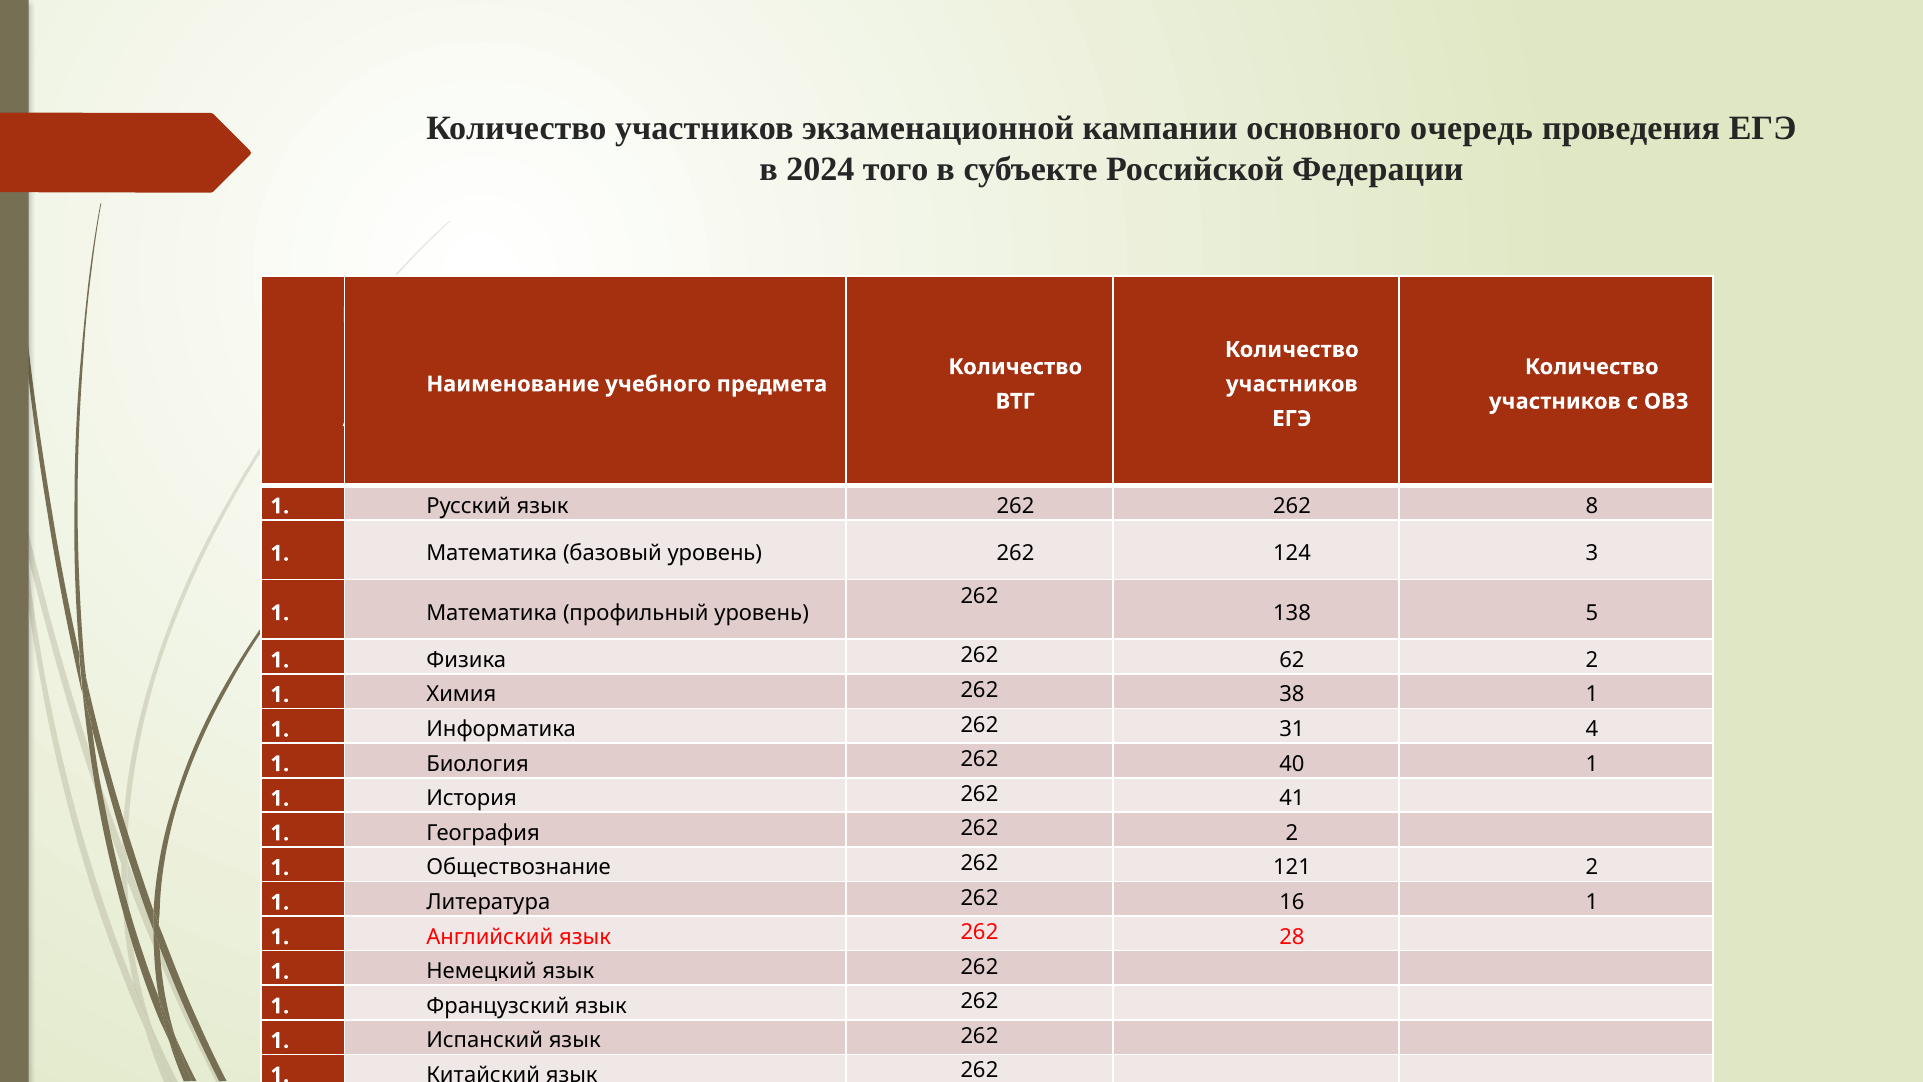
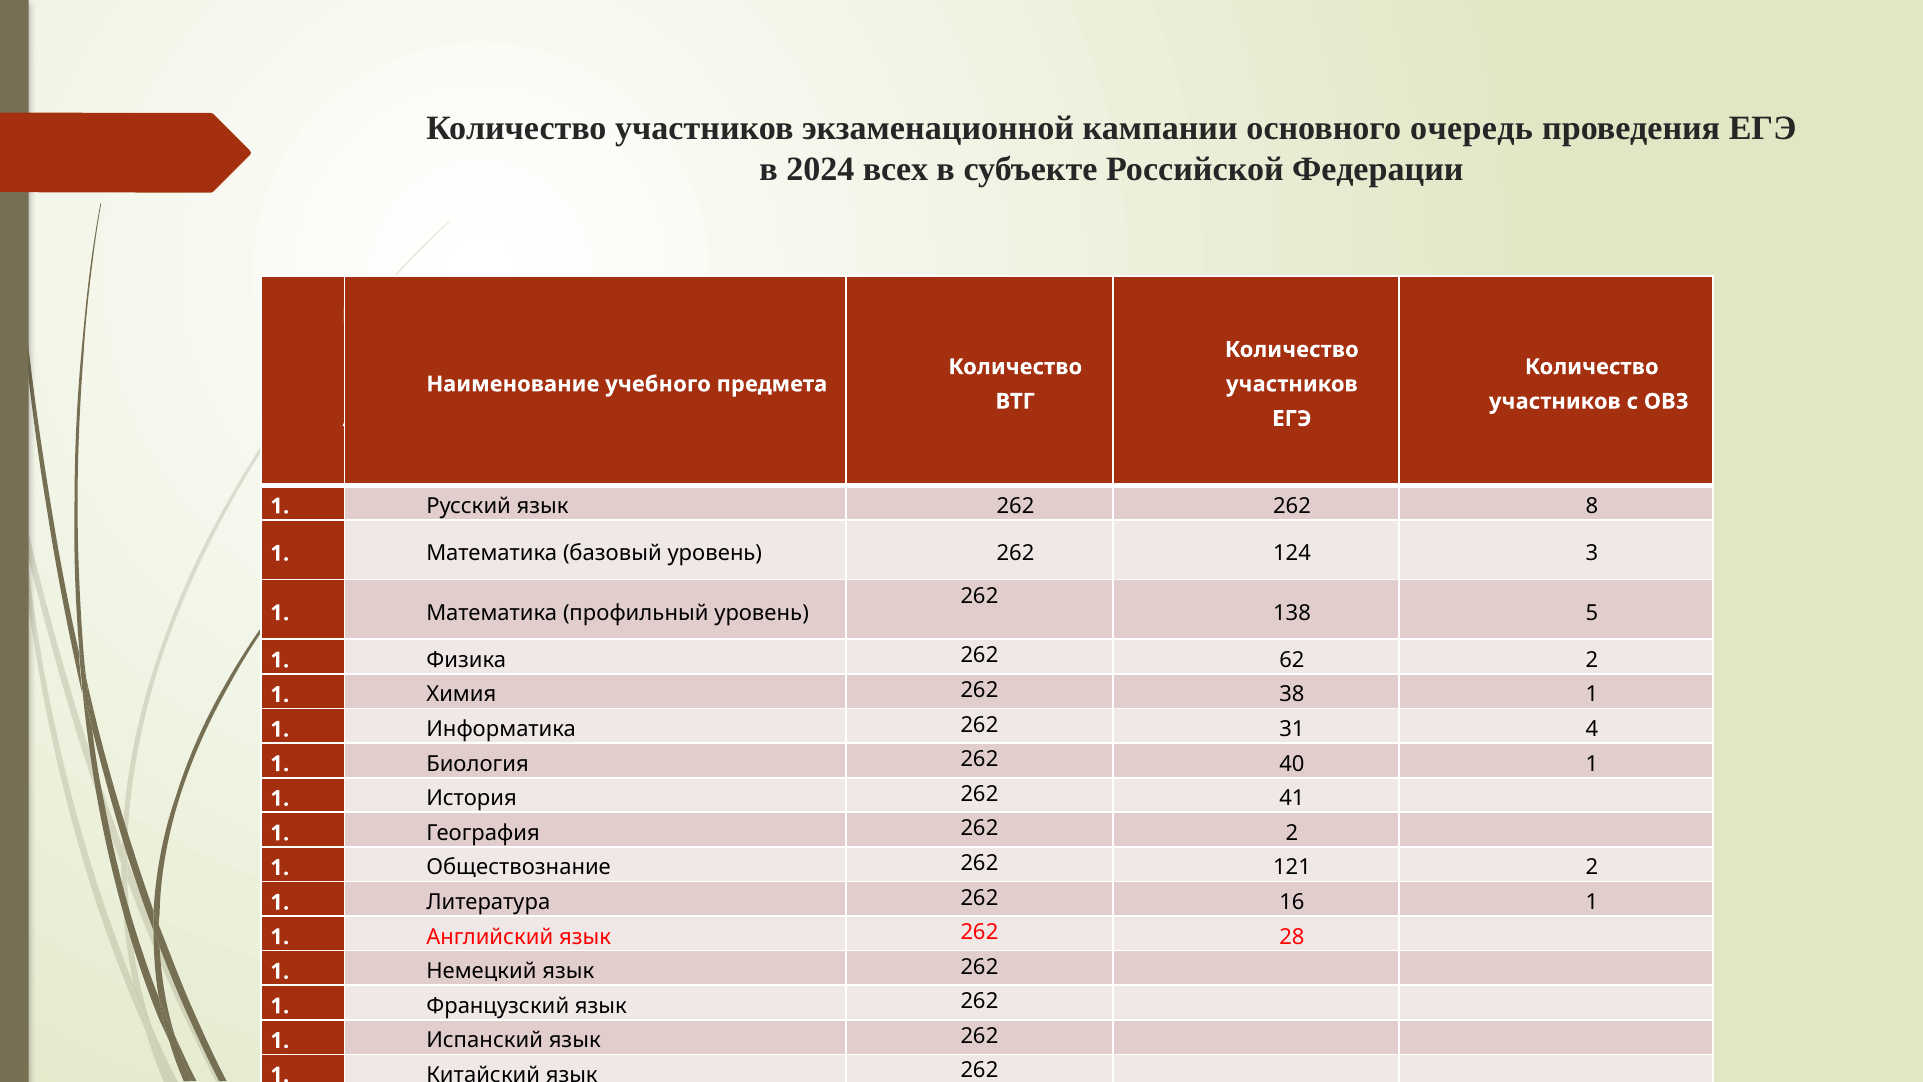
того: того -> всех (896, 169)
